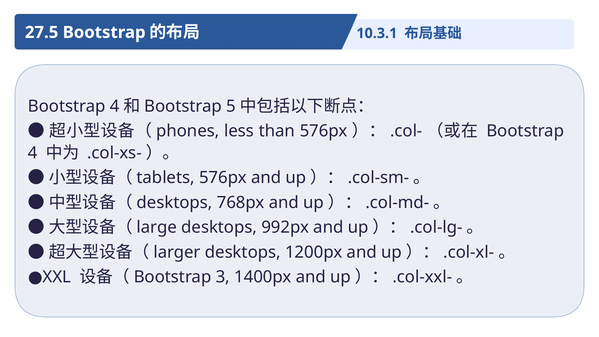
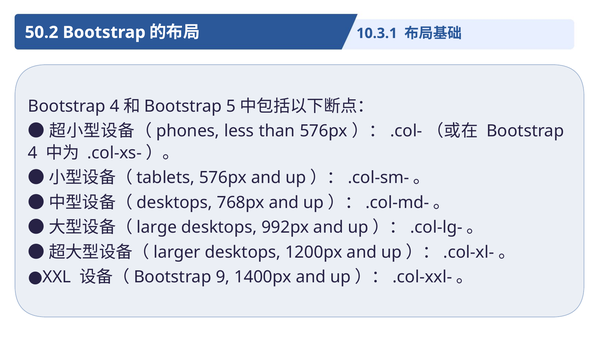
27.5: 27.5 -> 50.2 (42, 32)
3: 3 -> 9 (223, 277)
